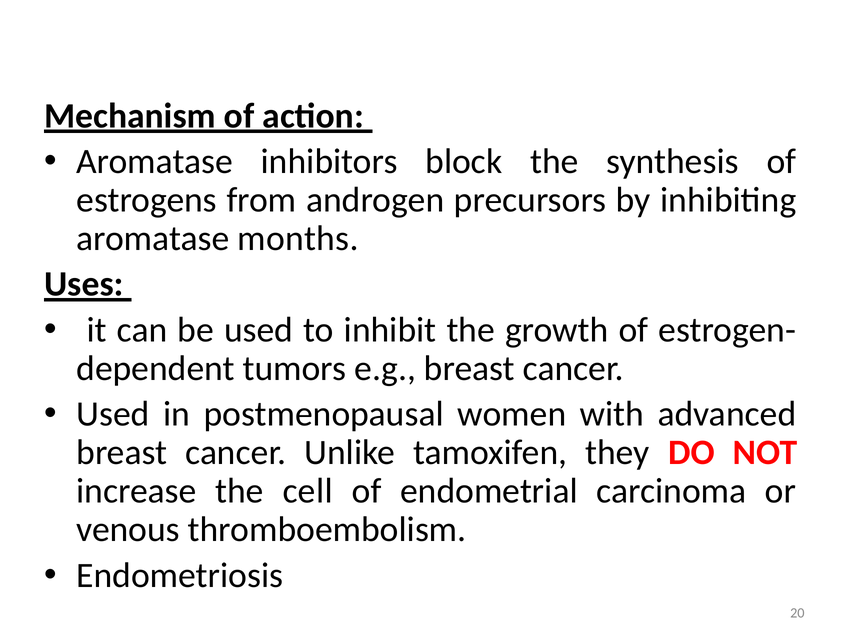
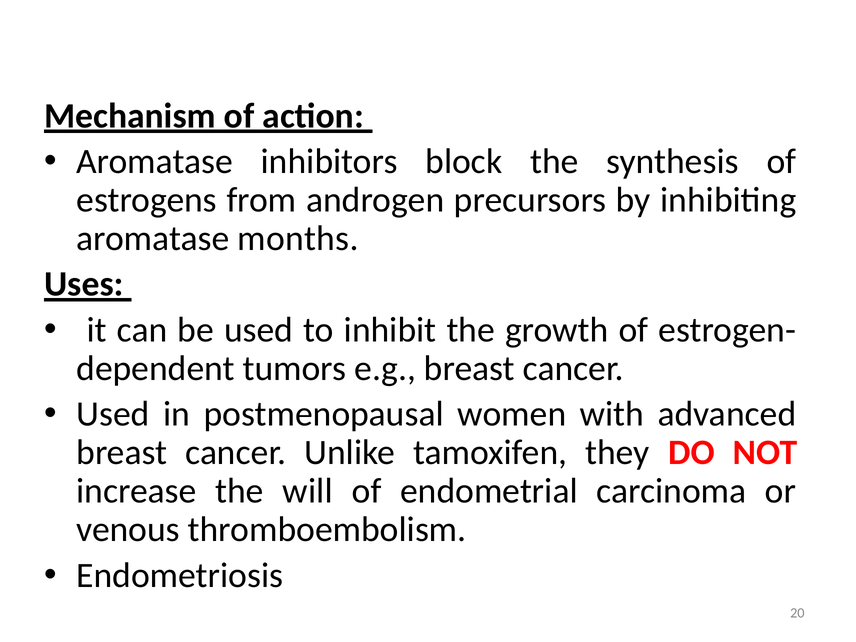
cell: cell -> will (308, 491)
